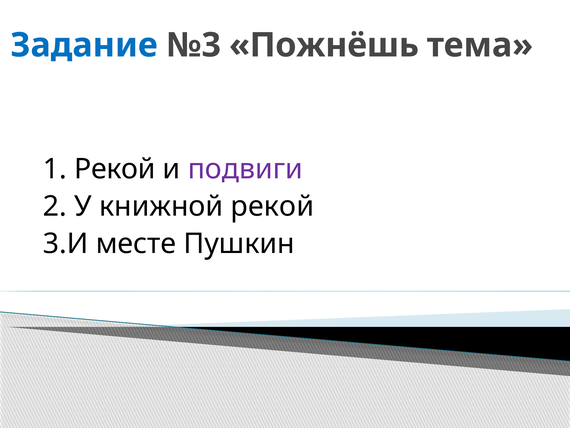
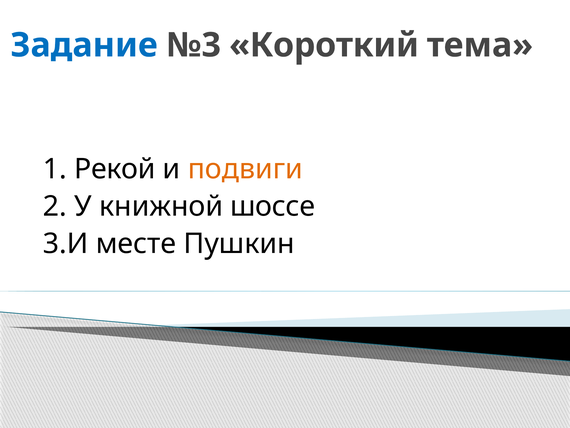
Пожнёшь: Пожнёшь -> Короткий (324, 45)
подвиги colour: purple -> orange (245, 169)
книжной рекой: рекой -> шоссе (273, 206)
